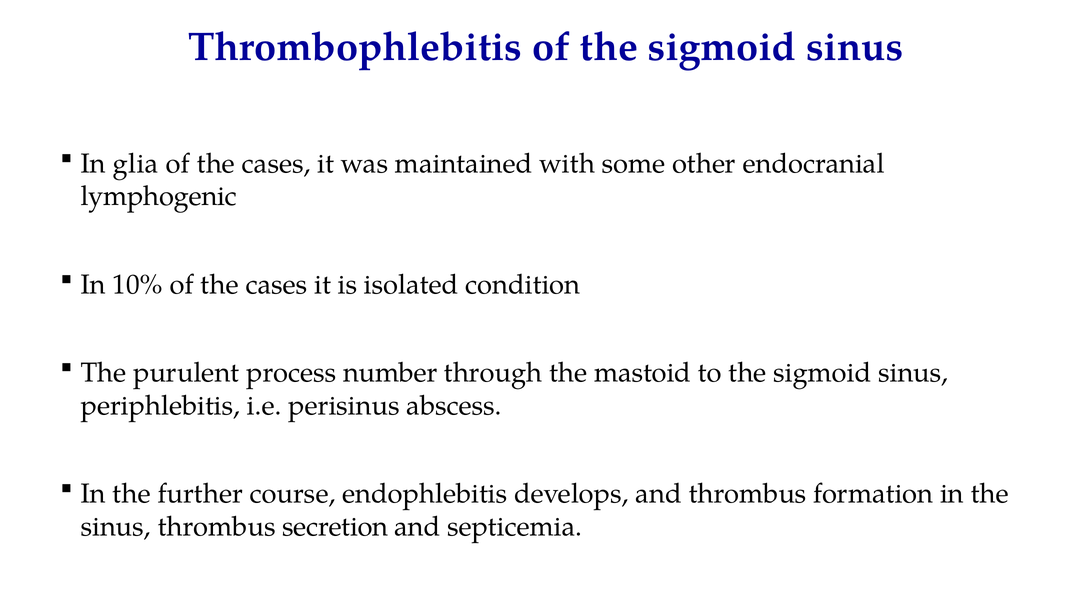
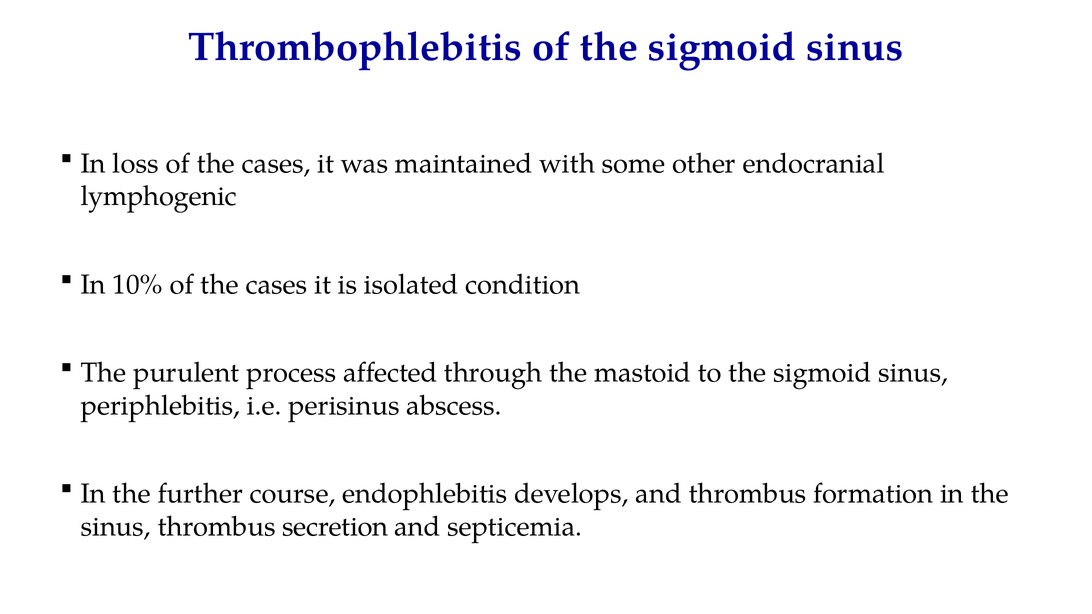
glia: glia -> loss (136, 164)
number: number -> affected (390, 373)
